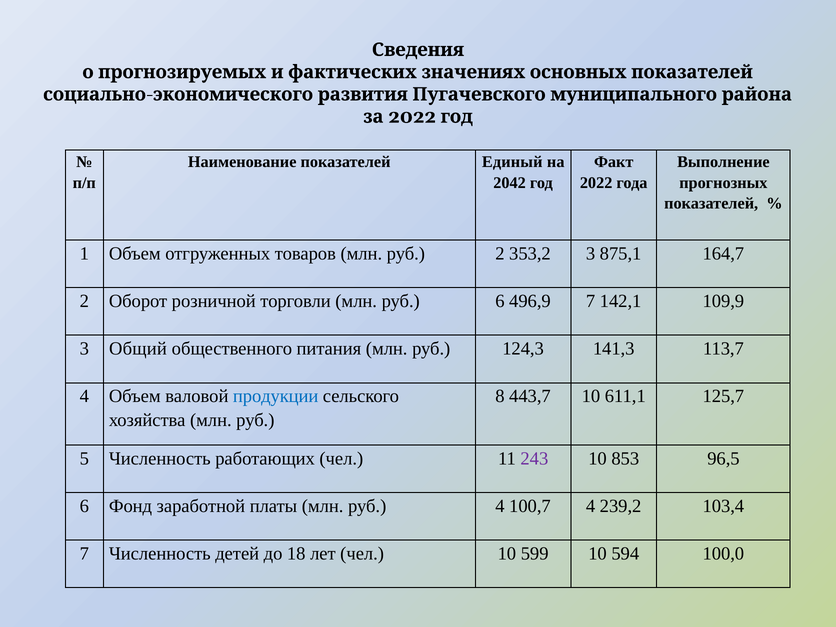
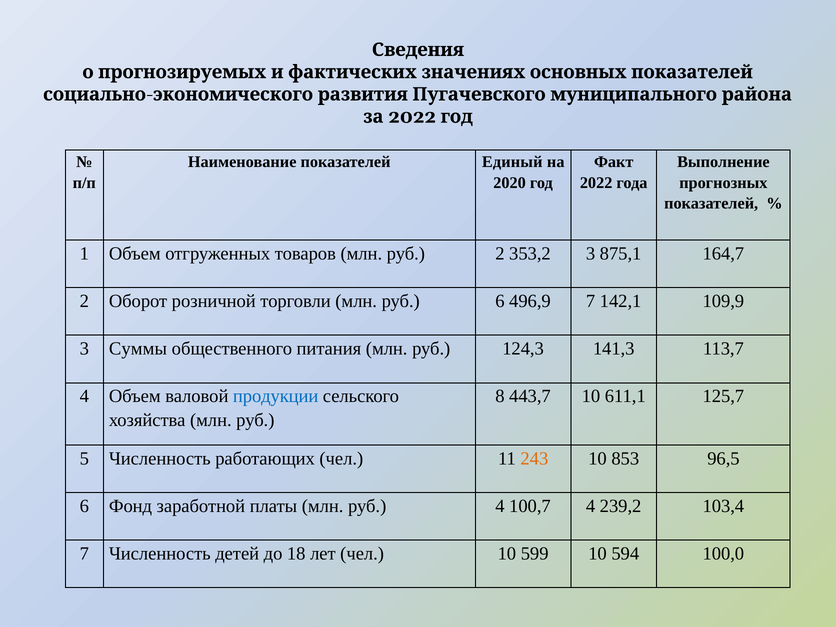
2042: 2042 -> 2020 (510, 183)
Общий: Общий -> Суммы (138, 349)
243 colour: purple -> orange (534, 458)
